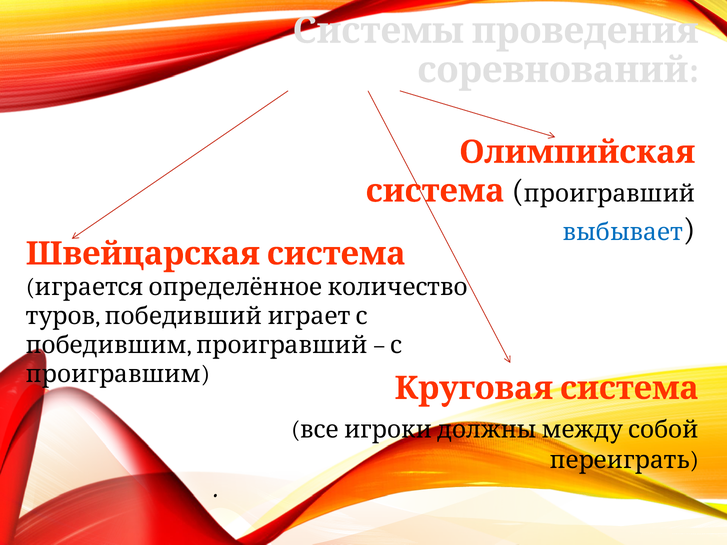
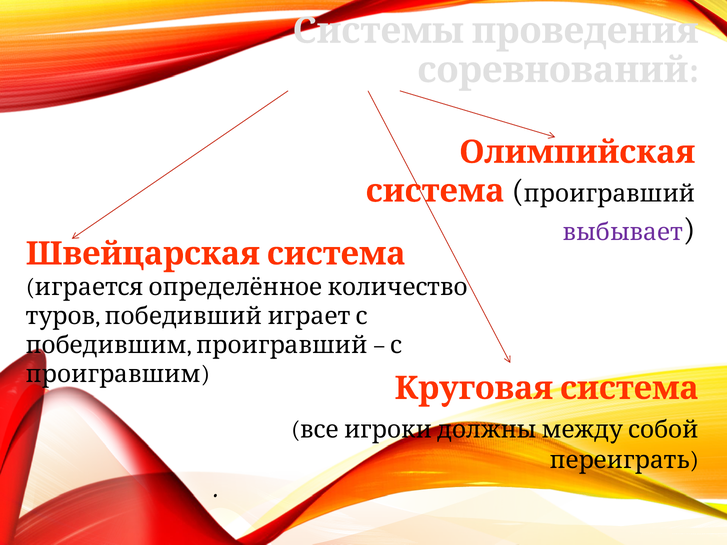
выбывает colour: blue -> purple (623, 232)
